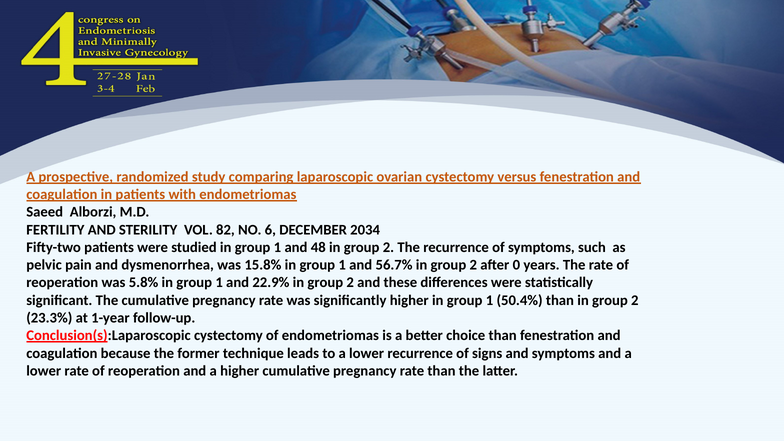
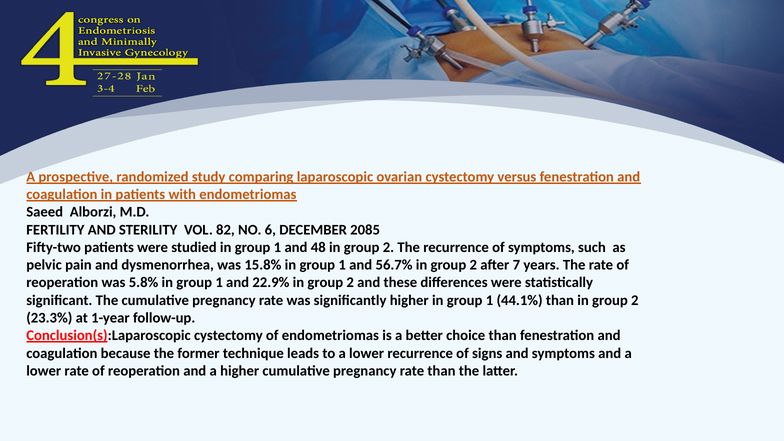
2034: 2034 -> 2085 (365, 230)
0: 0 -> 7 (516, 265)
50.4%: 50.4% -> 44.1% (520, 300)
